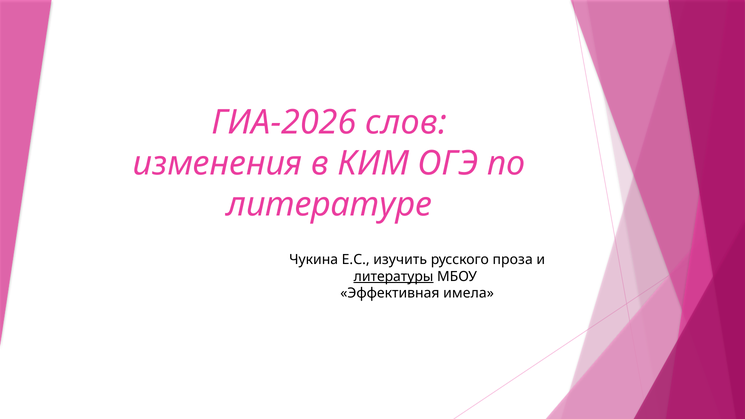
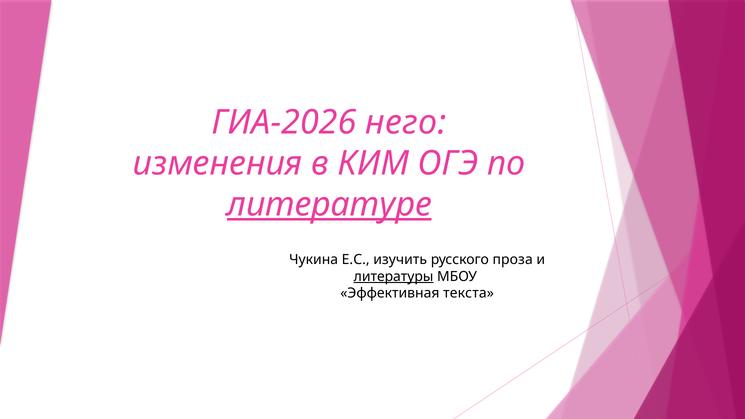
слов: слов -> него (406, 123)
литературе underline: none -> present (329, 205)
имела: имела -> текста (469, 293)
